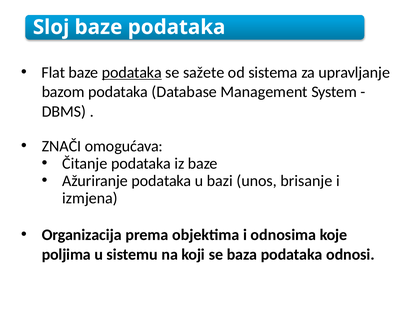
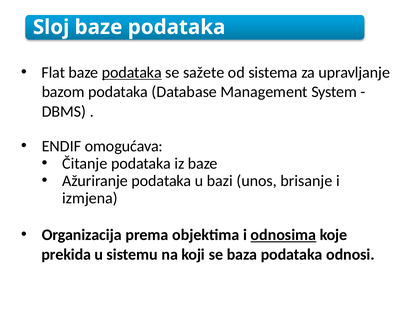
ZNAČI: ZNAČI -> ENDIF (61, 146)
odnosima underline: none -> present (283, 235)
poljima: poljima -> prekida (66, 254)
